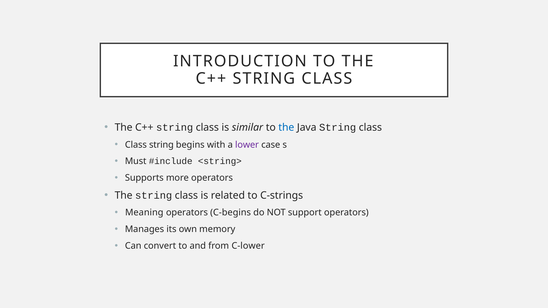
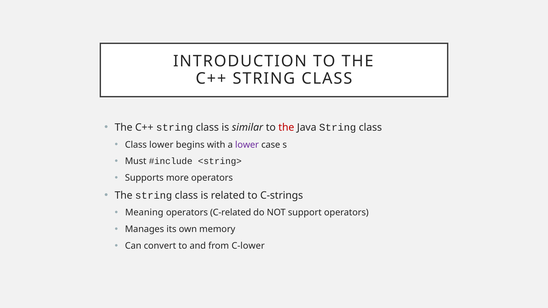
the colour: blue -> red (286, 128)
Class string: string -> lower (161, 145)
C-begins: C-begins -> C-related (231, 213)
